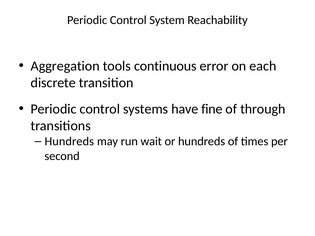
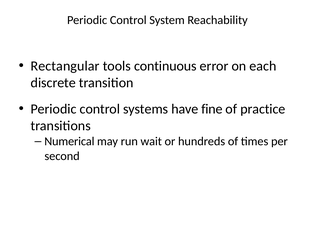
Aggregation: Aggregation -> Rectangular (65, 66)
through: through -> practice (263, 109)
Hundreds: Hundreds -> Numerical (69, 142)
